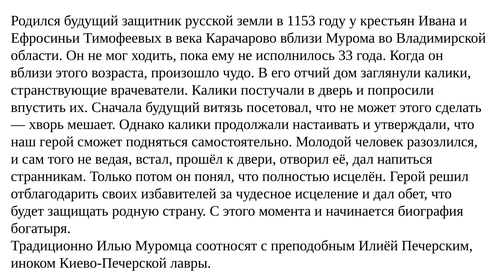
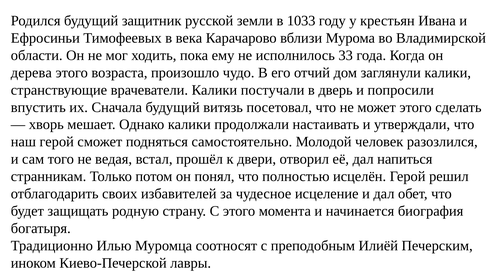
1153: 1153 -> 1033 (301, 21)
вблизи: вблизи -> дерева (31, 73)
